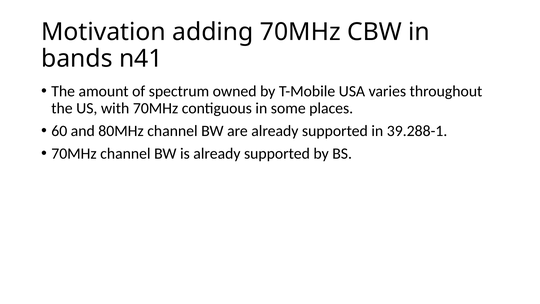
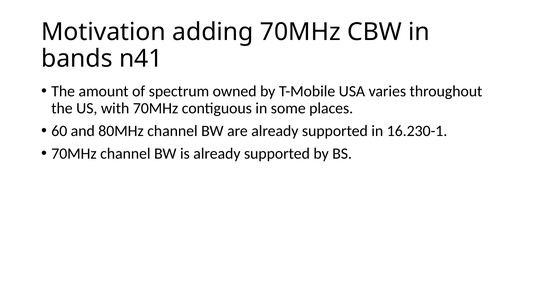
39.288-1: 39.288-1 -> 16.230-1 (417, 131)
